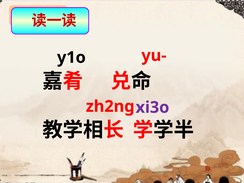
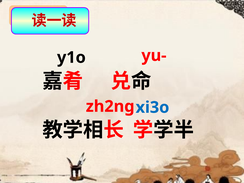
xi3o colour: purple -> blue (152, 107)
